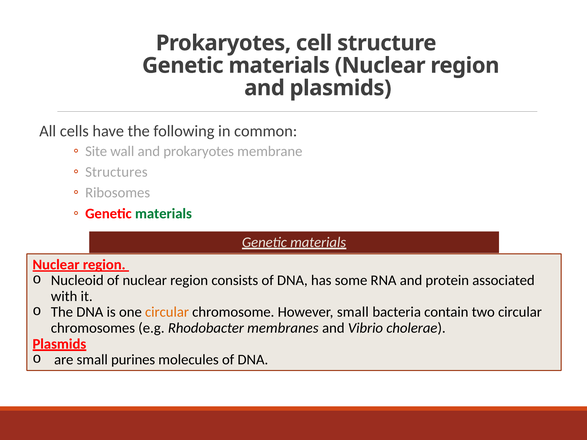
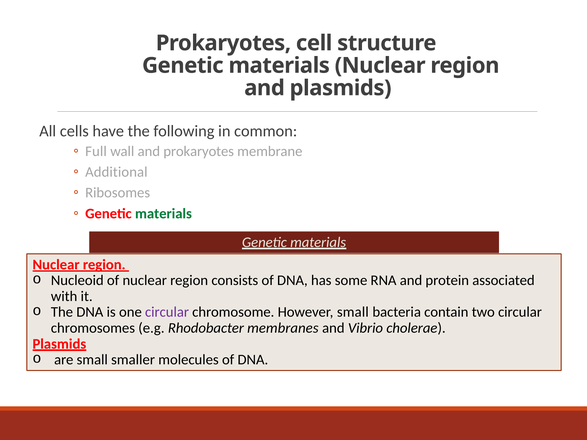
Site: Site -> Full (96, 151)
Structures: Structures -> Additional (116, 172)
circular colour: orange -> purple (167, 312)
purines: purines -> smaller (133, 360)
